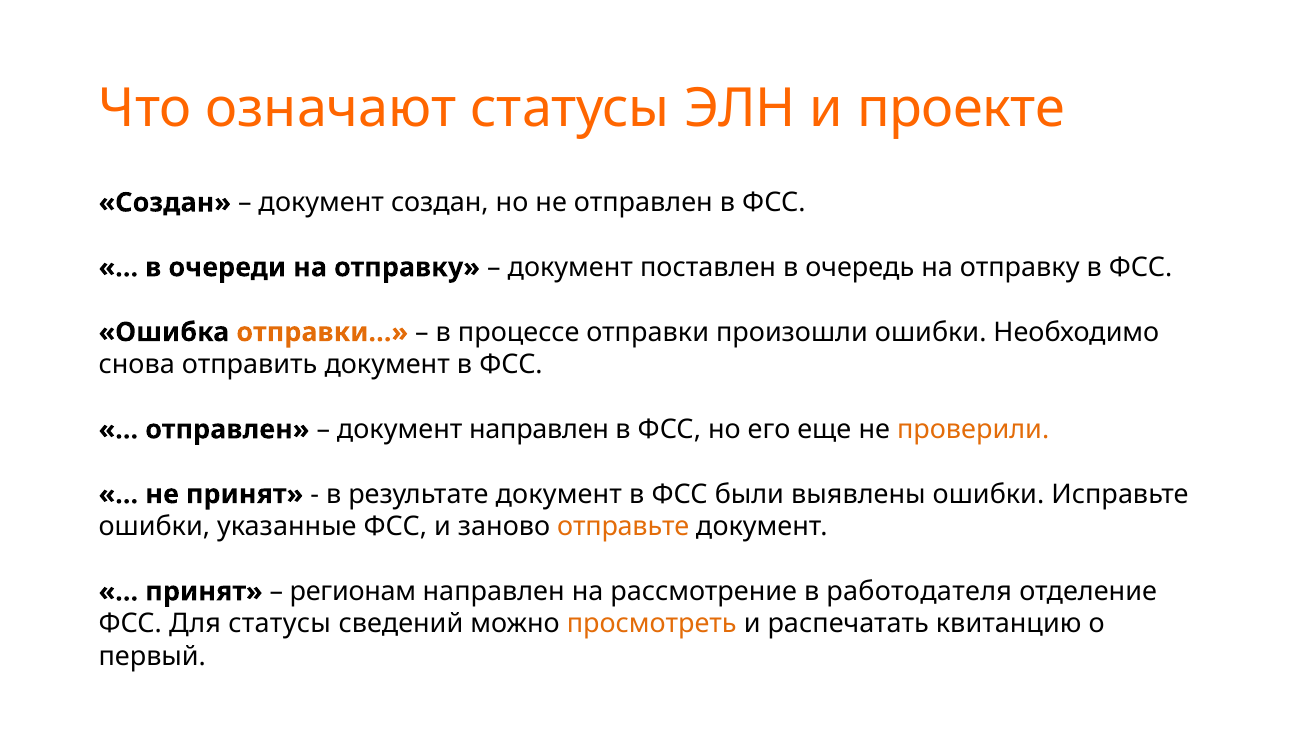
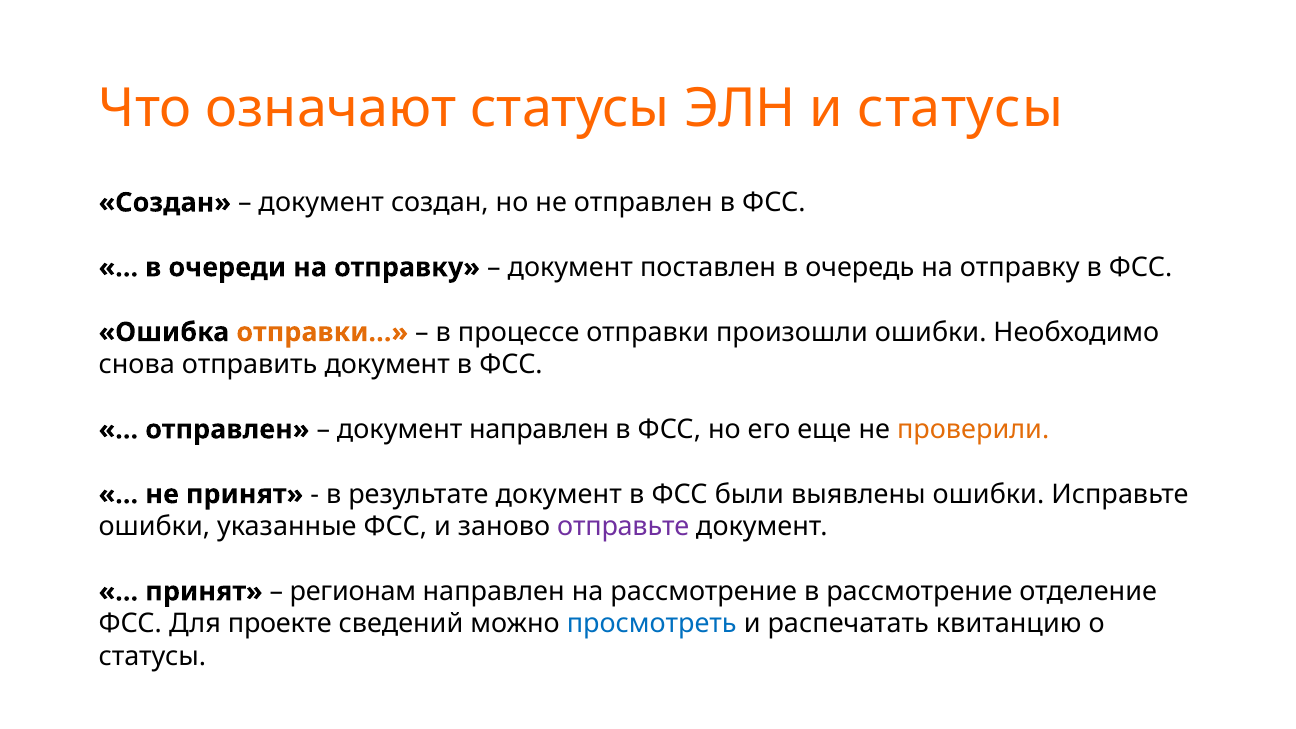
и проекте: проекте -> статусы (960, 109)
отправьте colour: orange -> purple (623, 527)
в работодателя: работодателя -> рассмотрение (919, 592)
Для статусы: статусы -> проекте (280, 624)
просмотреть colour: orange -> blue (652, 624)
первый: первый -> статусы (152, 656)
